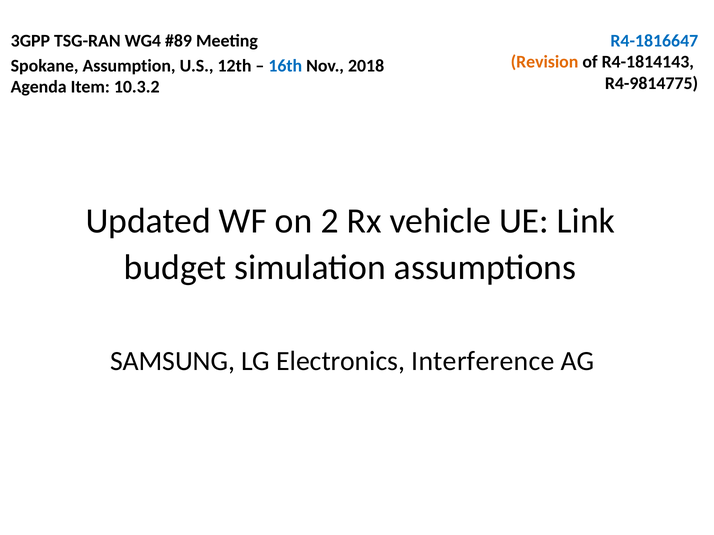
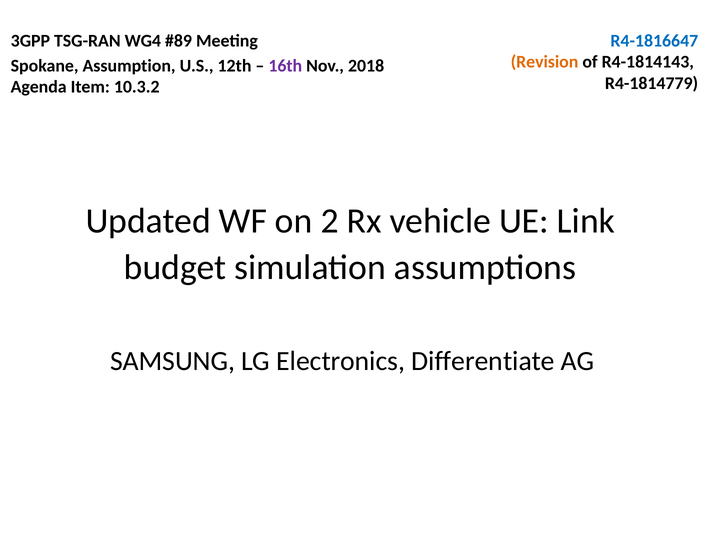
16th colour: blue -> purple (285, 66)
R4-9814775: R4-9814775 -> R4-1814779 (652, 84)
Interference: Interference -> Differentiate (483, 361)
